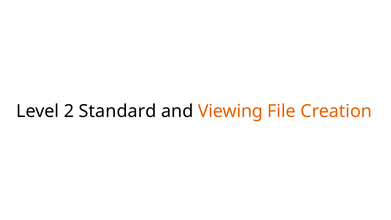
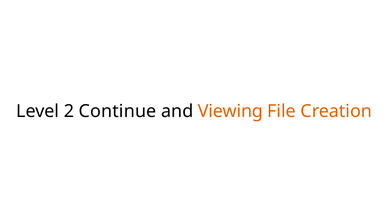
Standard: Standard -> Continue (117, 111)
